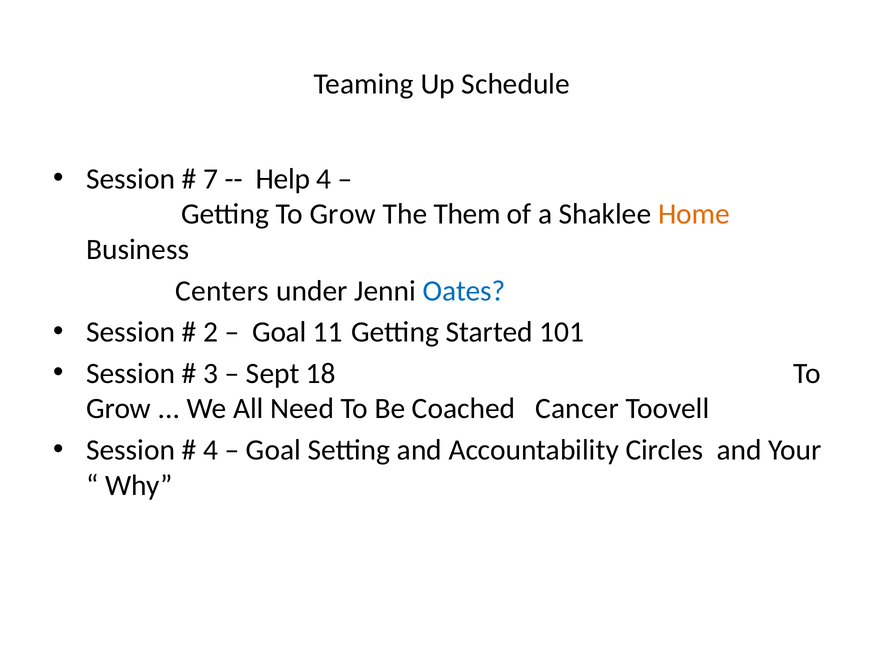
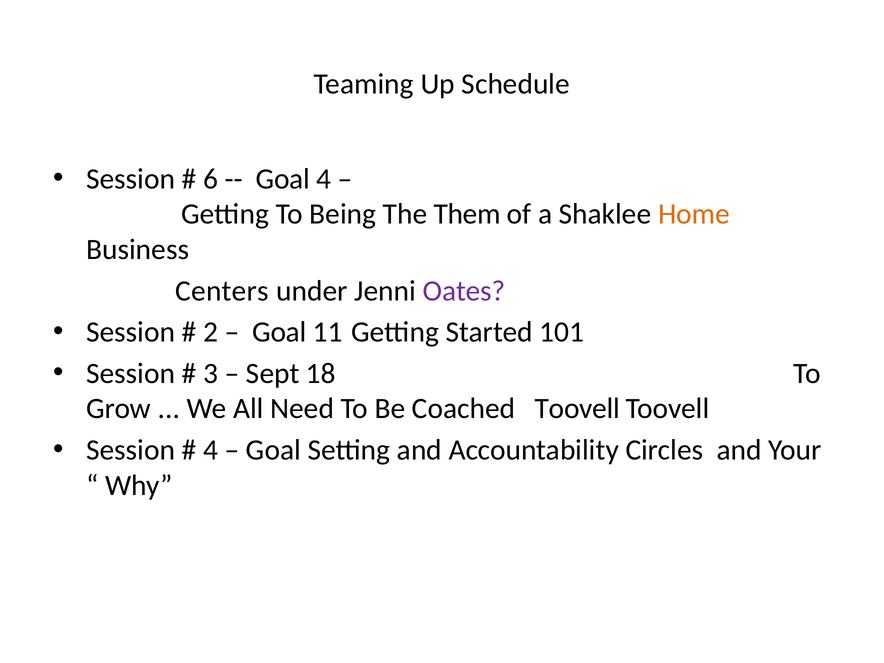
7: 7 -> 6 (211, 179)
Help: Help -> Goal (283, 179)
Getting To Grow: Grow -> Being (343, 214)
Oates colour: blue -> purple (464, 291)
Coached Cancer: Cancer -> Toovell (577, 409)
